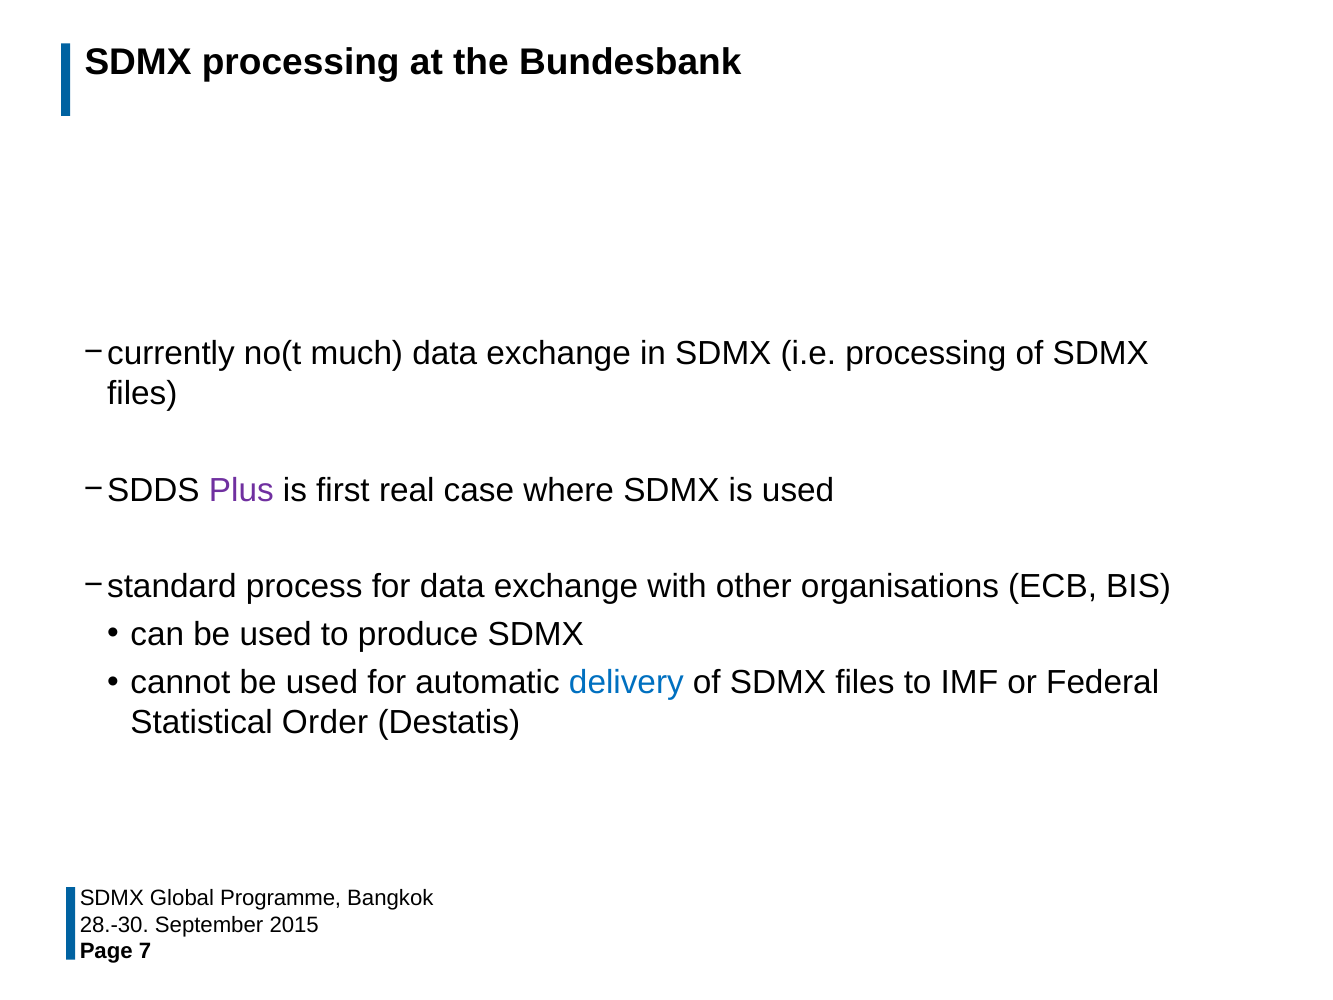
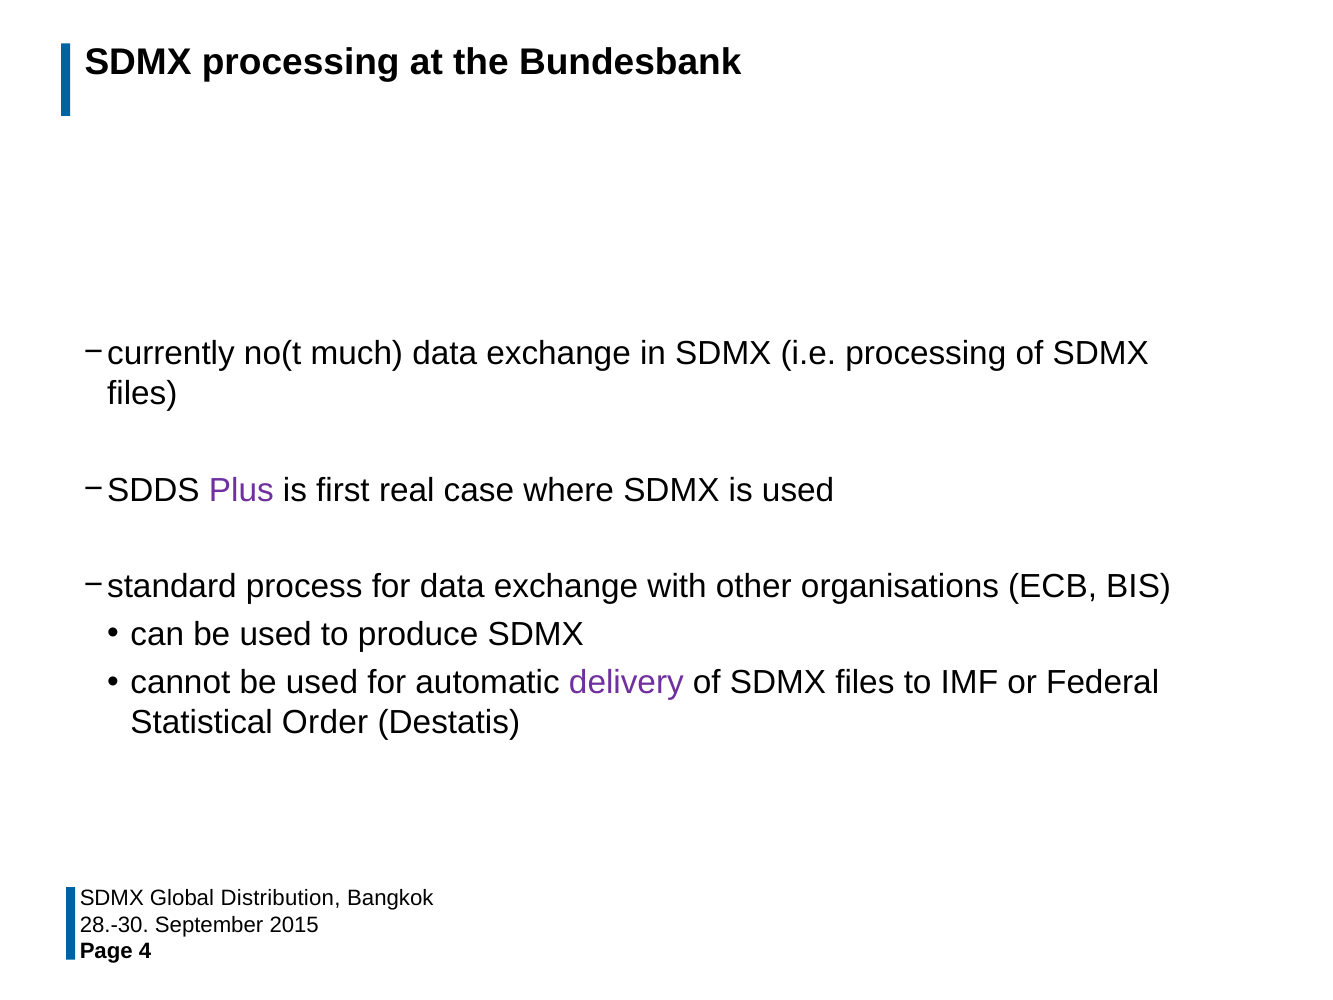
delivery colour: blue -> purple (626, 683)
Programme: Programme -> Distribution (281, 898)
7: 7 -> 4 (145, 951)
